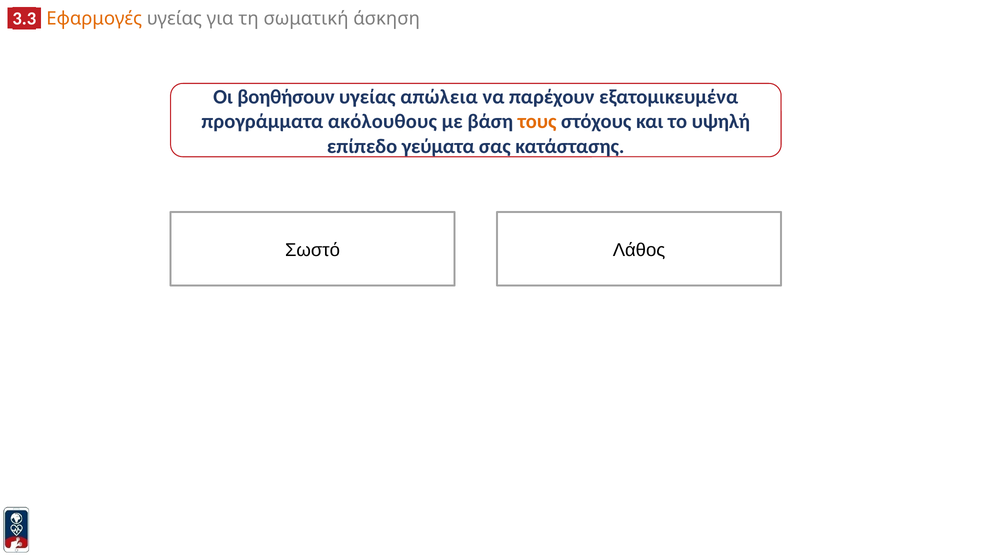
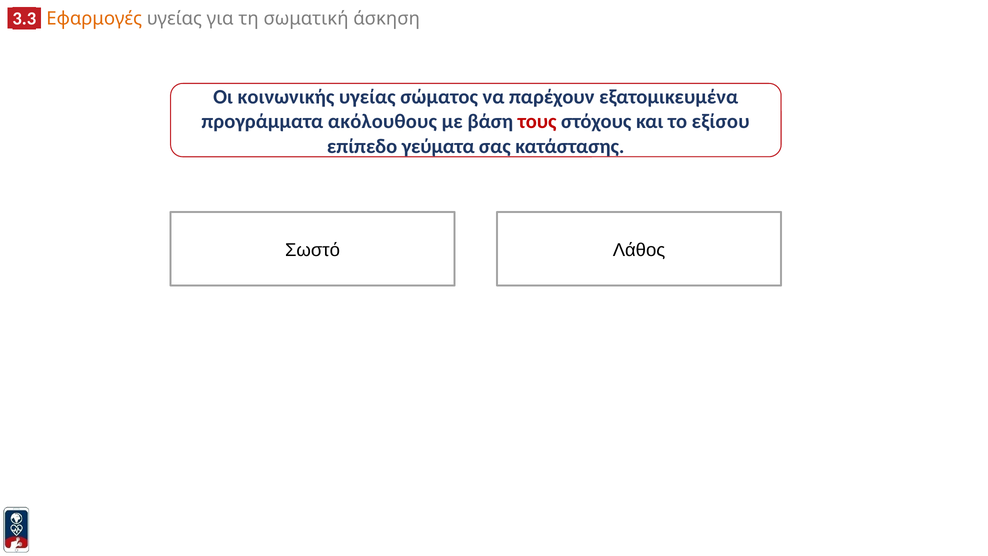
βοηθήσουν: βοηθήσουν -> κοινωνικής (286, 97)
απώλεια: απώλεια -> σώματος (439, 97)
τους colour: orange -> red (537, 121)
υψηλή: υψηλή -> εξίσου (721, 121)
